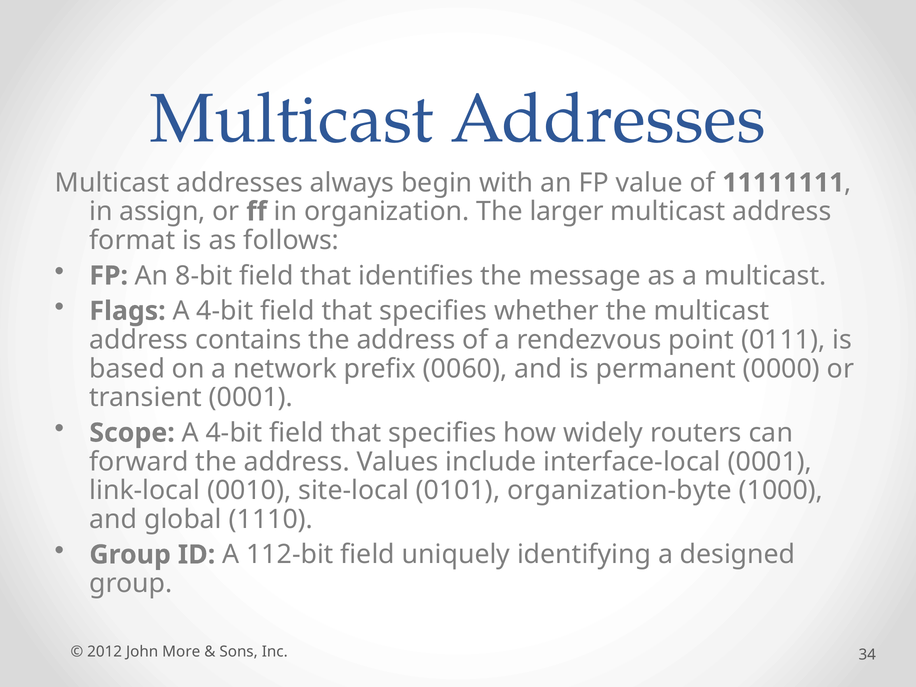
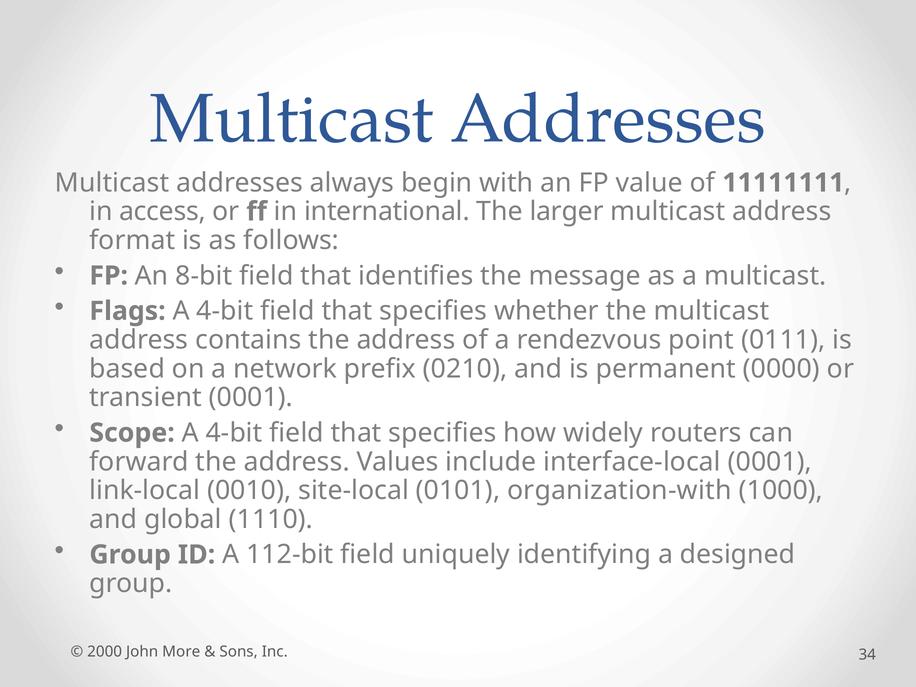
assign: assign -> access (162, 212)
organization: organization -> international (387, 212)
0060: 0060 -> 0210 (465, 369)
organization-byte: organization-byte -> organization-with (619, 491)
2012: 2012 -> 2000 (105, 652)
